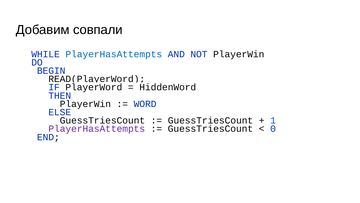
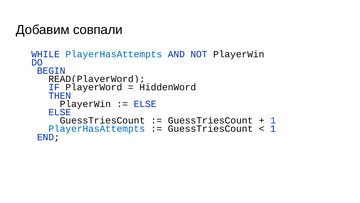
WORD: WORD -> ELSE (145, 104)
PlayerHasAttempts colour: purple -> blue (97, 129)
0: 0 -> 1 (273, 129)
